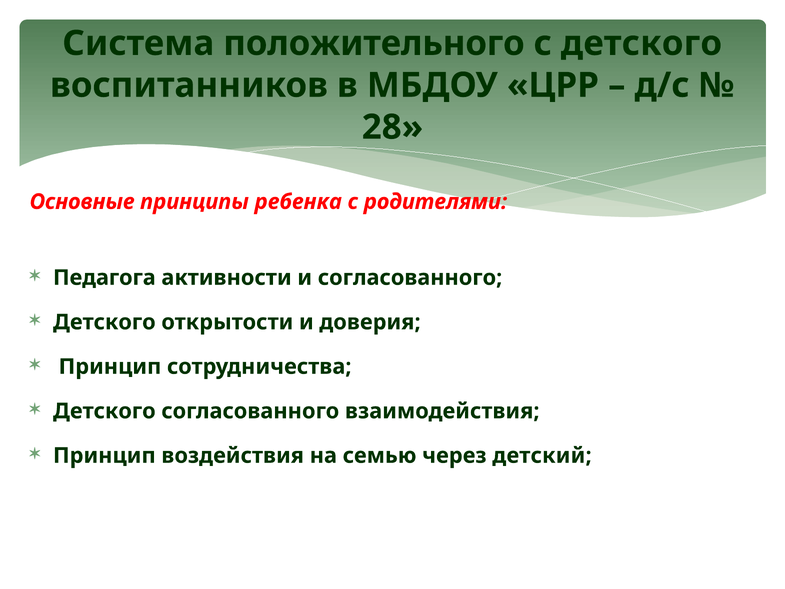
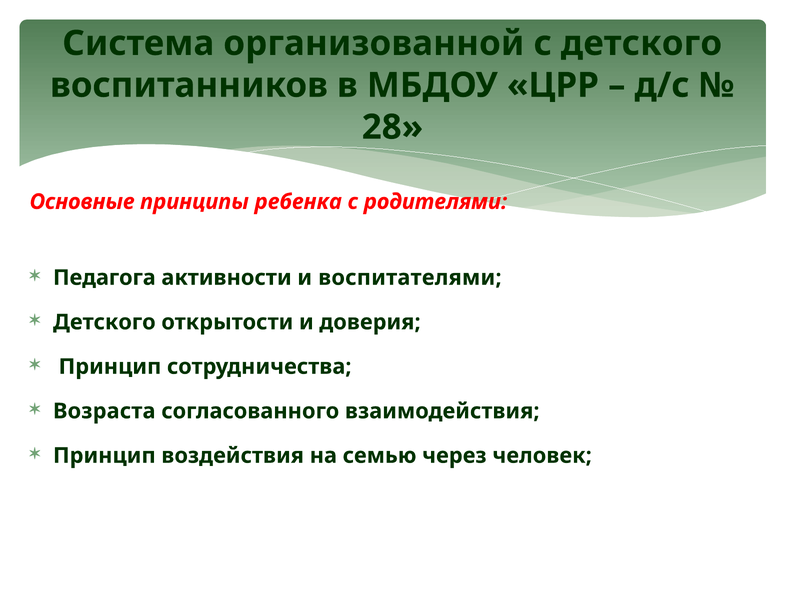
положительного: положительного -> организованной (374, 43)
и согласованного: согласованного -> воспитателями (410, 278)
Детского: Детского -> Возраста (104, 411)
детский: детский -> человек (542, 455)
